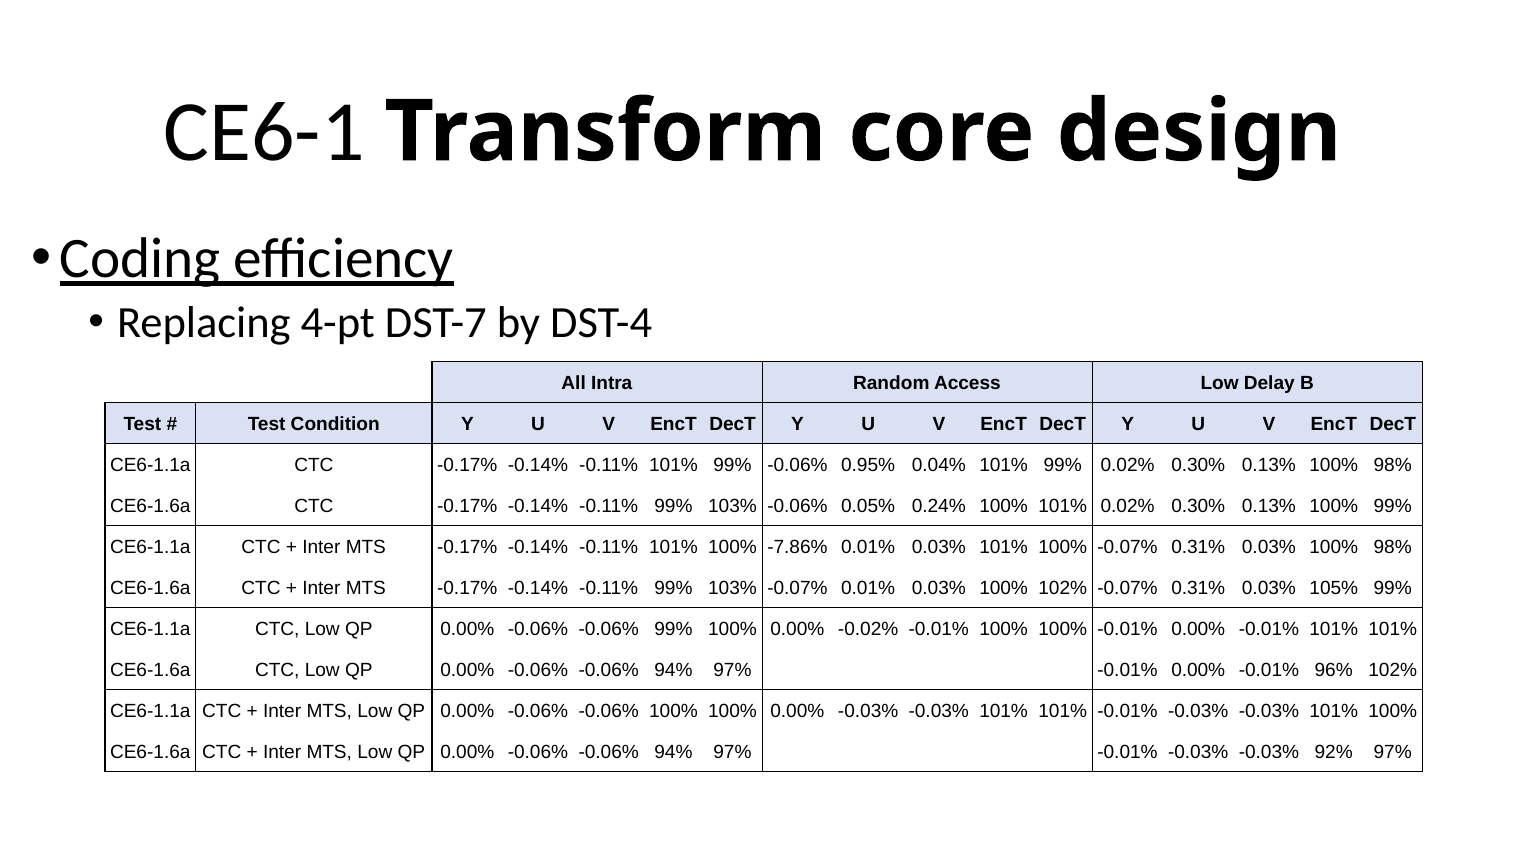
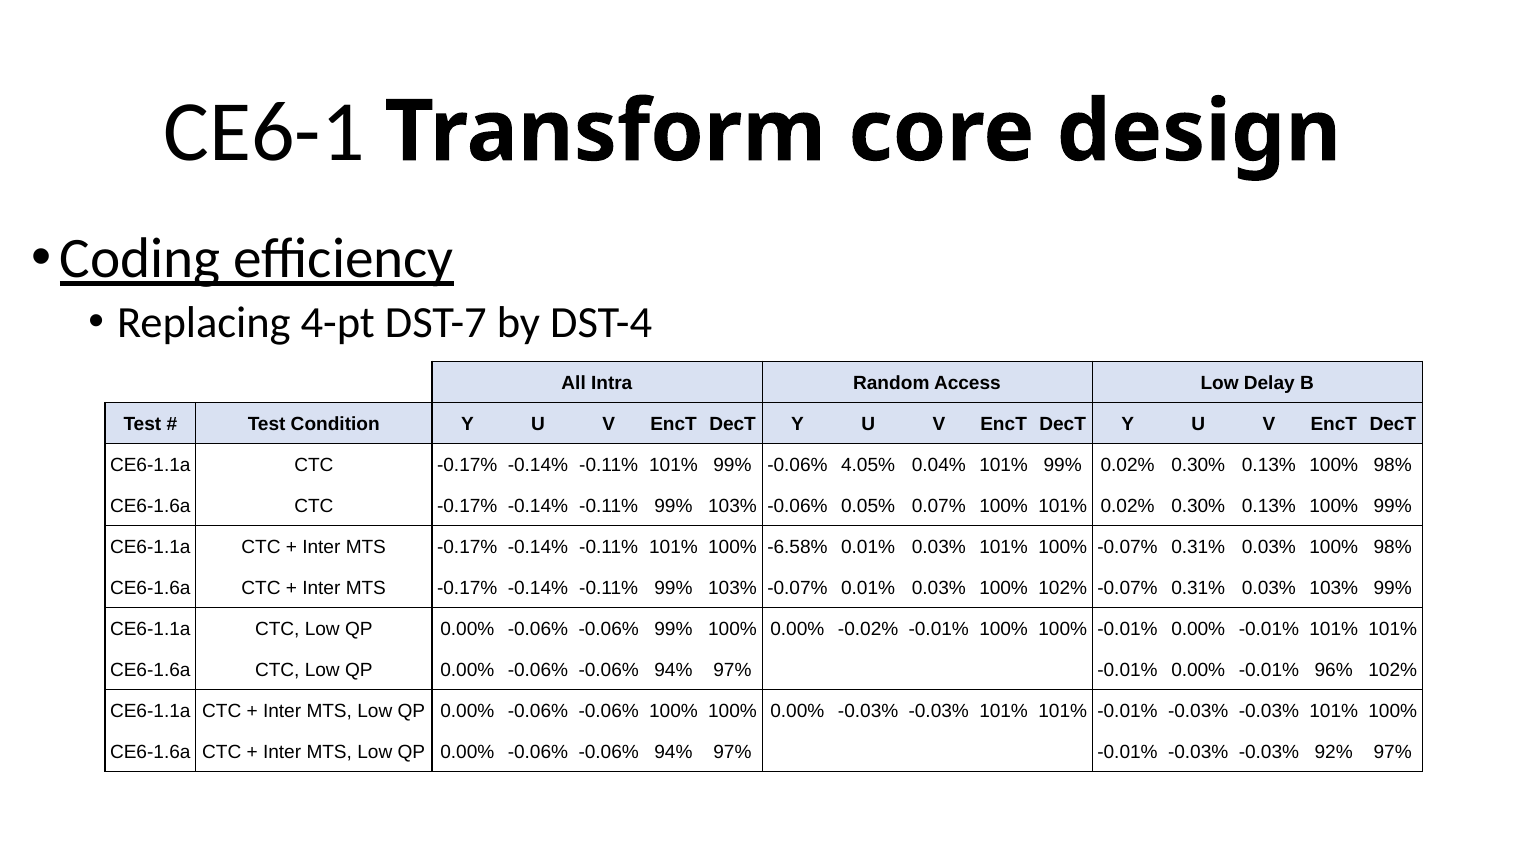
0.95%: 0.95% -> 4.05% (868, 465)
0.24%: 0.24% -> 0.07% (939, 506)
-7.86%: -7.86% -> -6.58% (797, 547)
0.03% 105%: 105% -> 103% (1334, 588)
